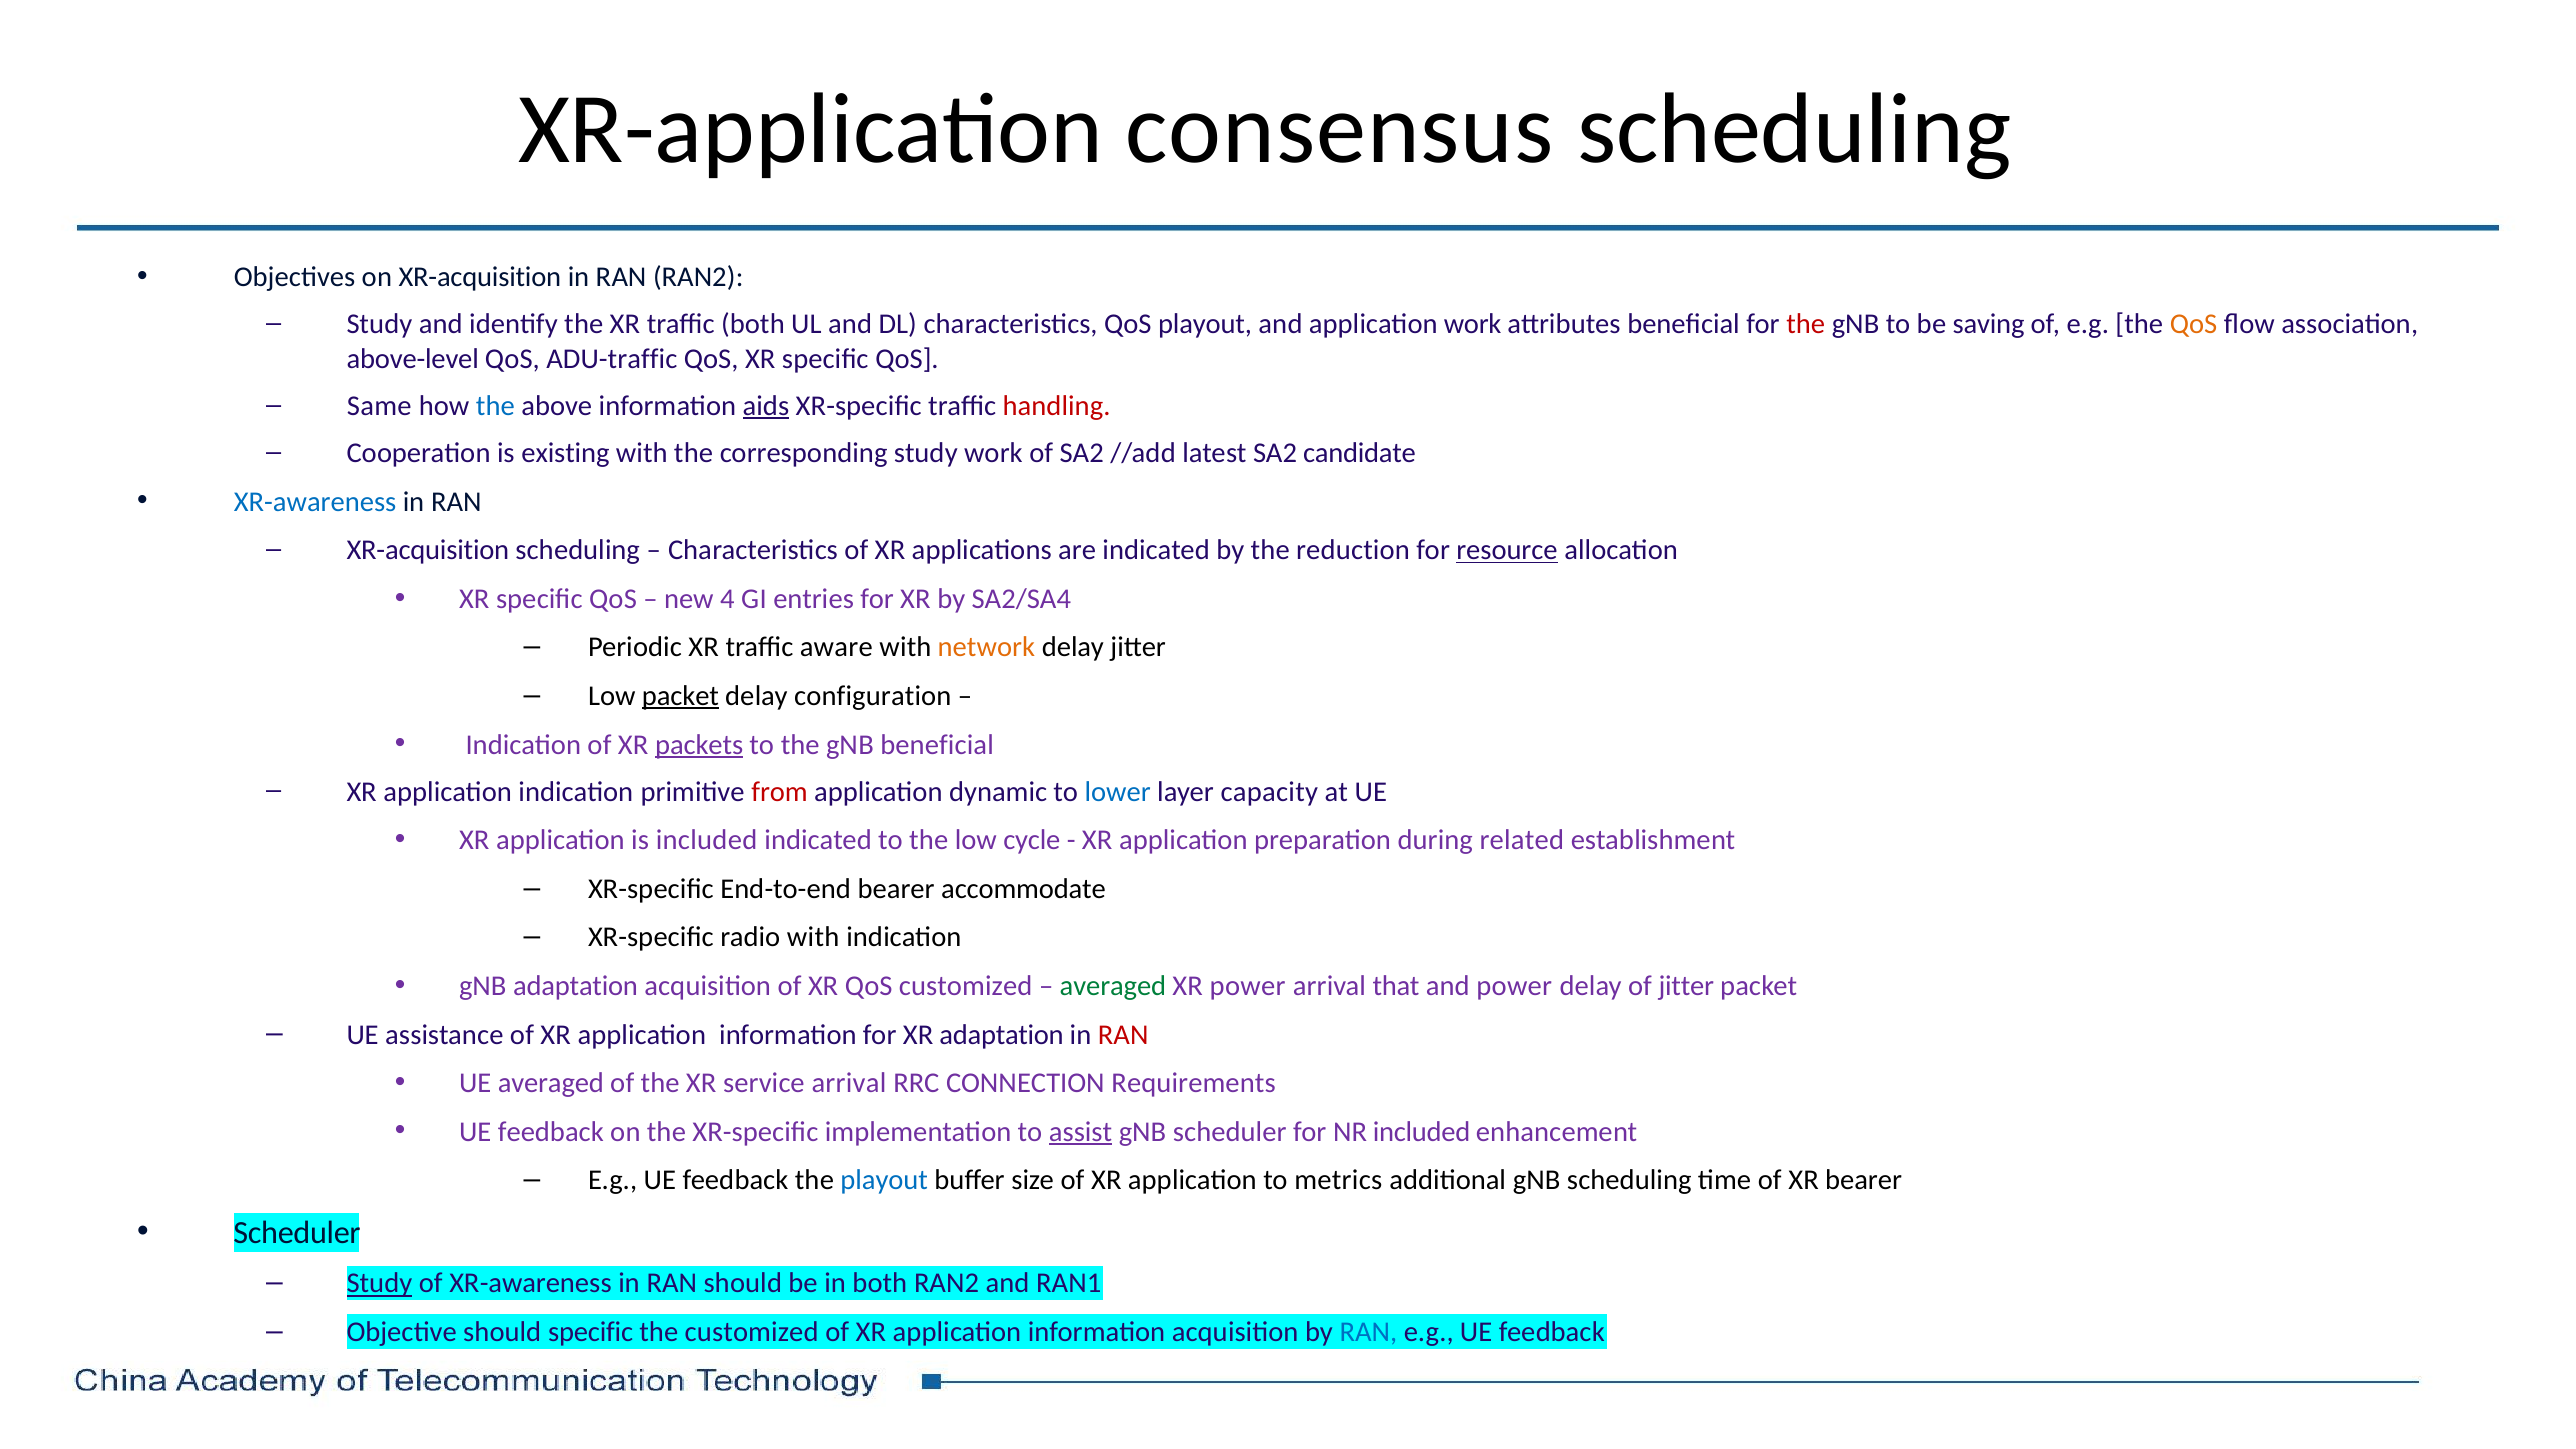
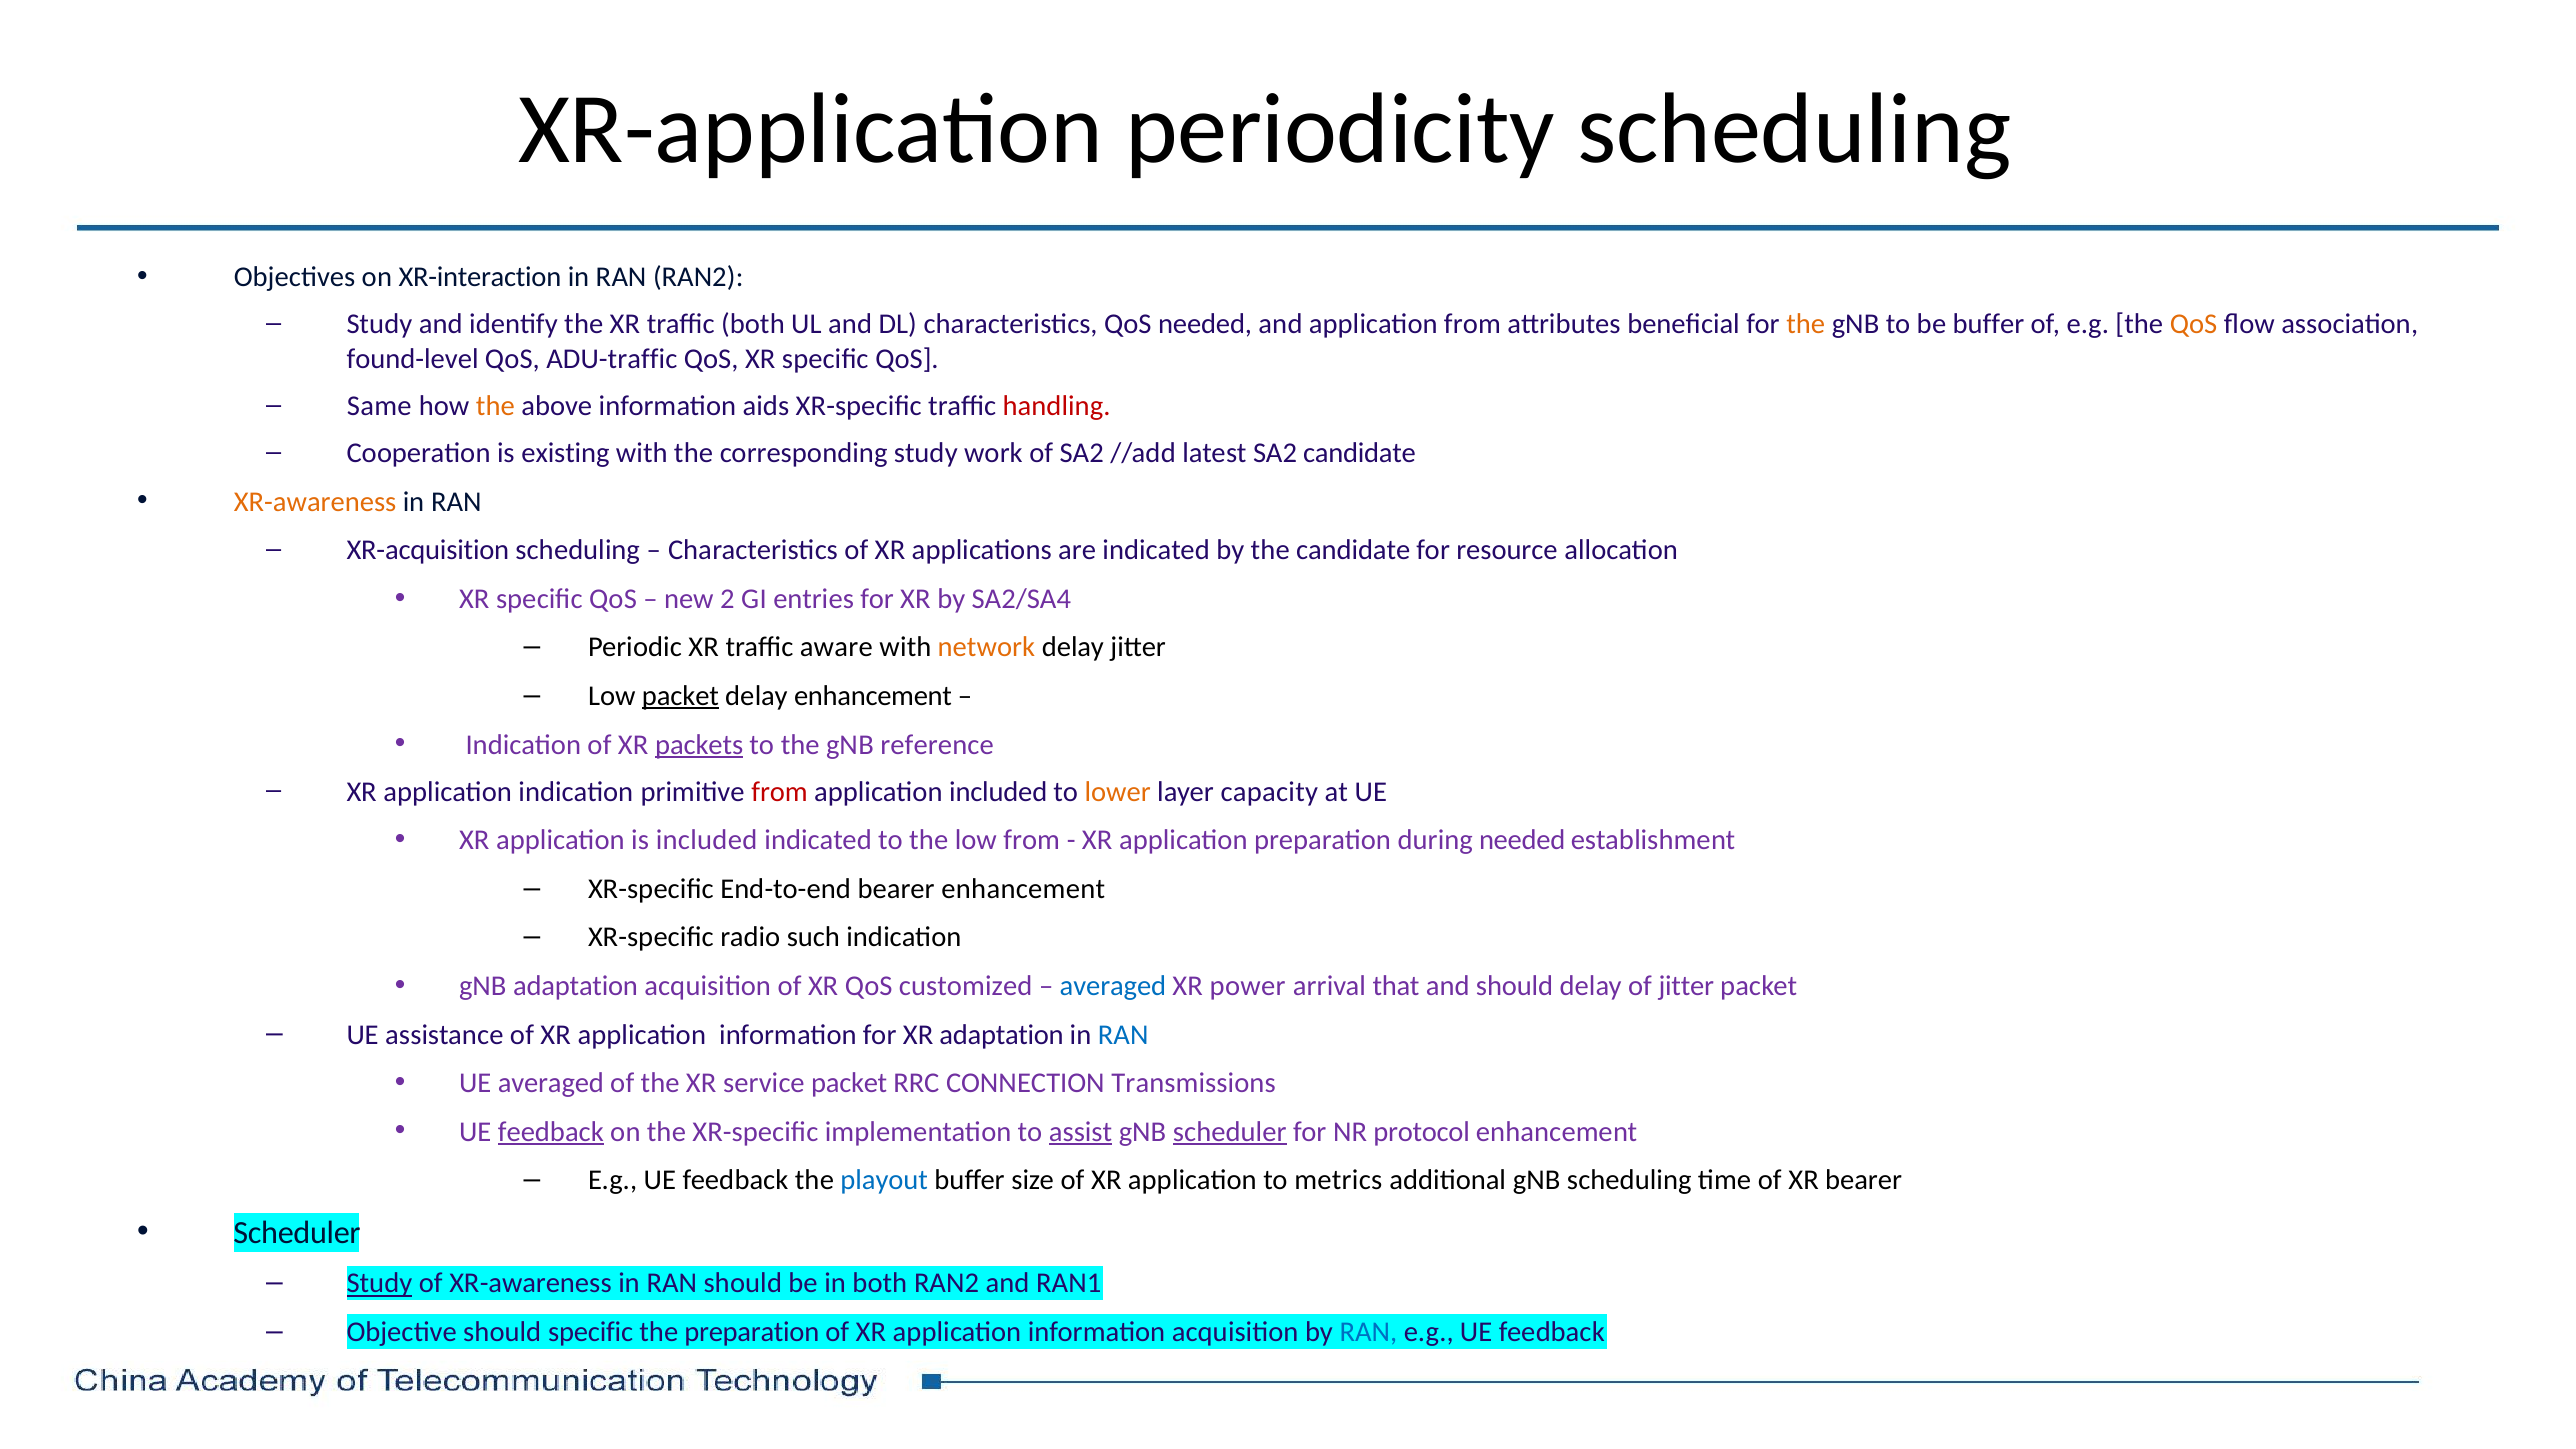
consensus: consensus -> periodicity (1340, 129)
on XR-acquisition: XR-acquisition -> XR-interaction (480, 277)
QoS playout: playout -> needed (1205, 325)
application work: work -> from (1472, 325)
the colour: red -> orange (1806, 325)
be saving: saving -> buffer (1988, 325)
above-level: above-level -> found-level (413, 359)
the colour: blue -> orange (495, 406)
aids underline: present -> none (766, 406)
XR-awareness colour: blue -> orange (315, 502)
the reduction: reduction -> candidate (1353, 550)
resource underline: present -> none (1507, 550)
4: 4 -> 2 (727, 599)
delay configuration: configuration -> enhancement (873, 696)
gNB beneficial: beneficial -> reference (937, 745)
application dynamic: dynamic -> included (998, 792)
lower colour: blue -> orange (1118, 792)
low cycle: cycle -> from (1032, 840)
during related: related -> needed (1522, 840)
bearer accommodate: accommodate -> enhancement (1023, 889)
radio with: with -> such (813, 937)
averaged colour: green -> blue (1113, 986)
and power: power -> should (1515, 986)
RAN colour: red -> blue (1123, 1035)
service arrival: arrival -> packet (849, 1083)
Requirements: Requirements -> Transmissions (1194, 1083)
feedback underline: none -> present (551, 1132)
scheduler underline: none -> present (1230, 1132)
NR included: included -> protocol (1422, 1132)
the customized: customized -> preparation (752, 1332)
